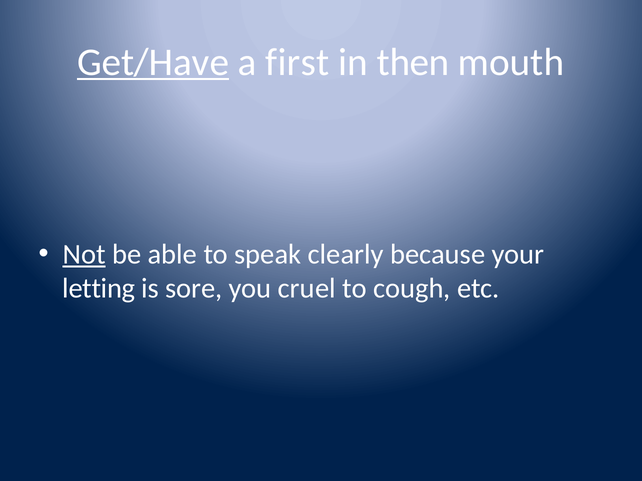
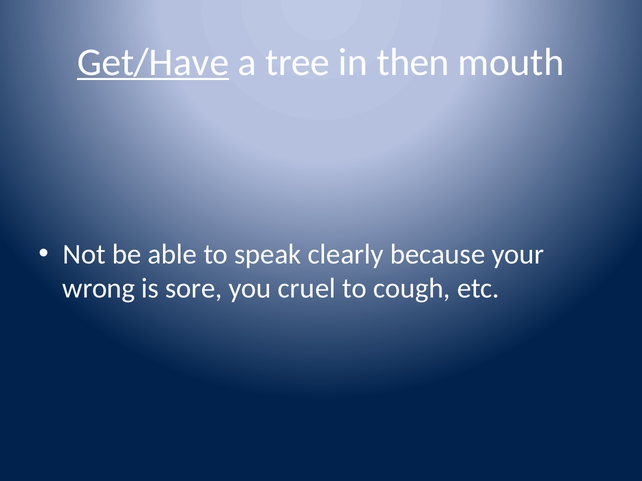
first: first -> tree (298, 62)
Not underline: present -> none (84, 255)
letting: letting -> wrong (99, 289)
